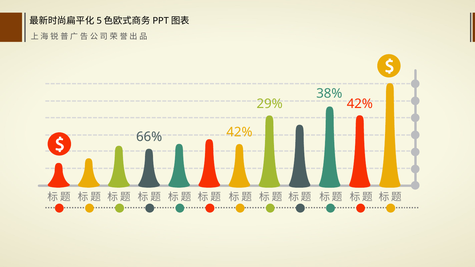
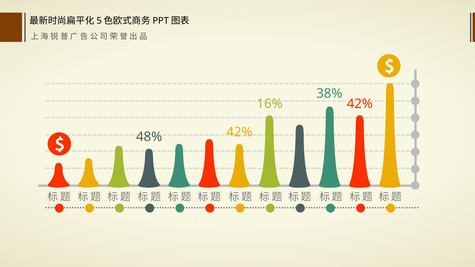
29%: 29% -> 16% (270, 104)
66%: 66% -> 48% (149, 137)
